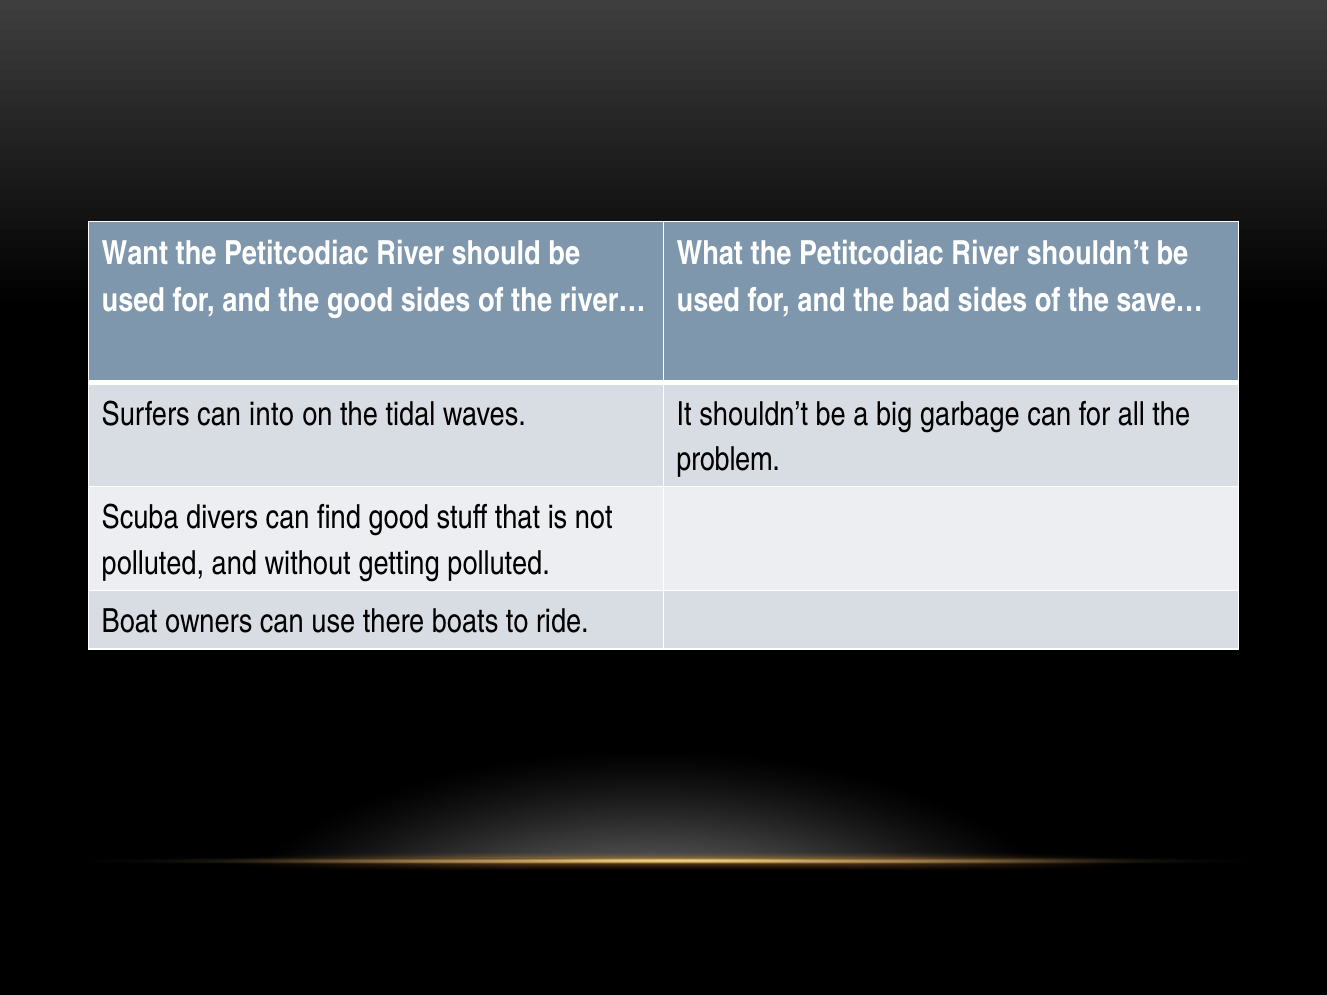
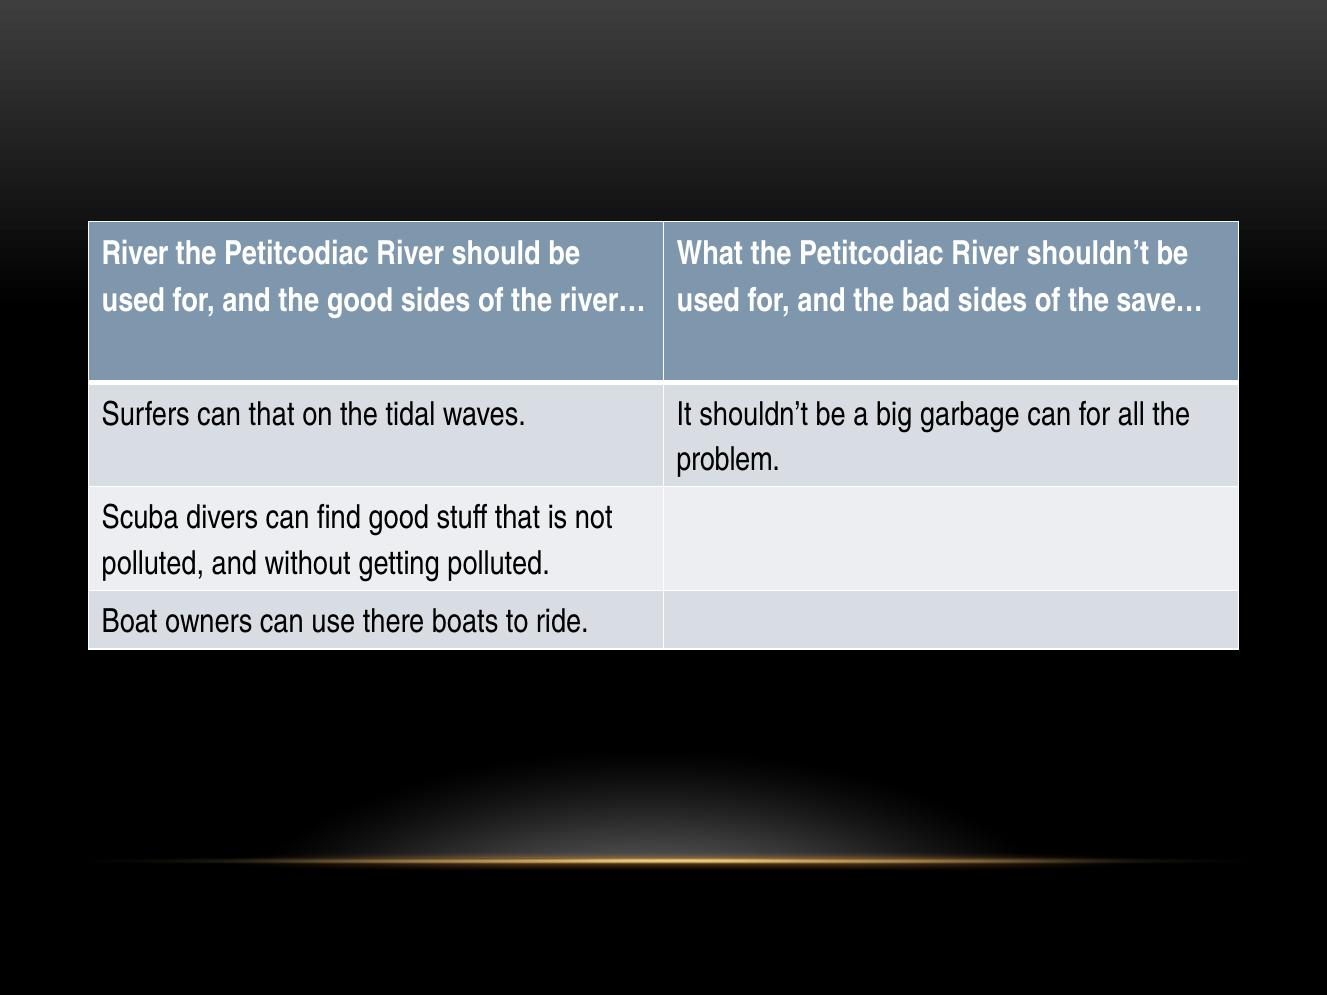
Want: Want -> River (135, 254)
can into: into -> that (272, 414)
